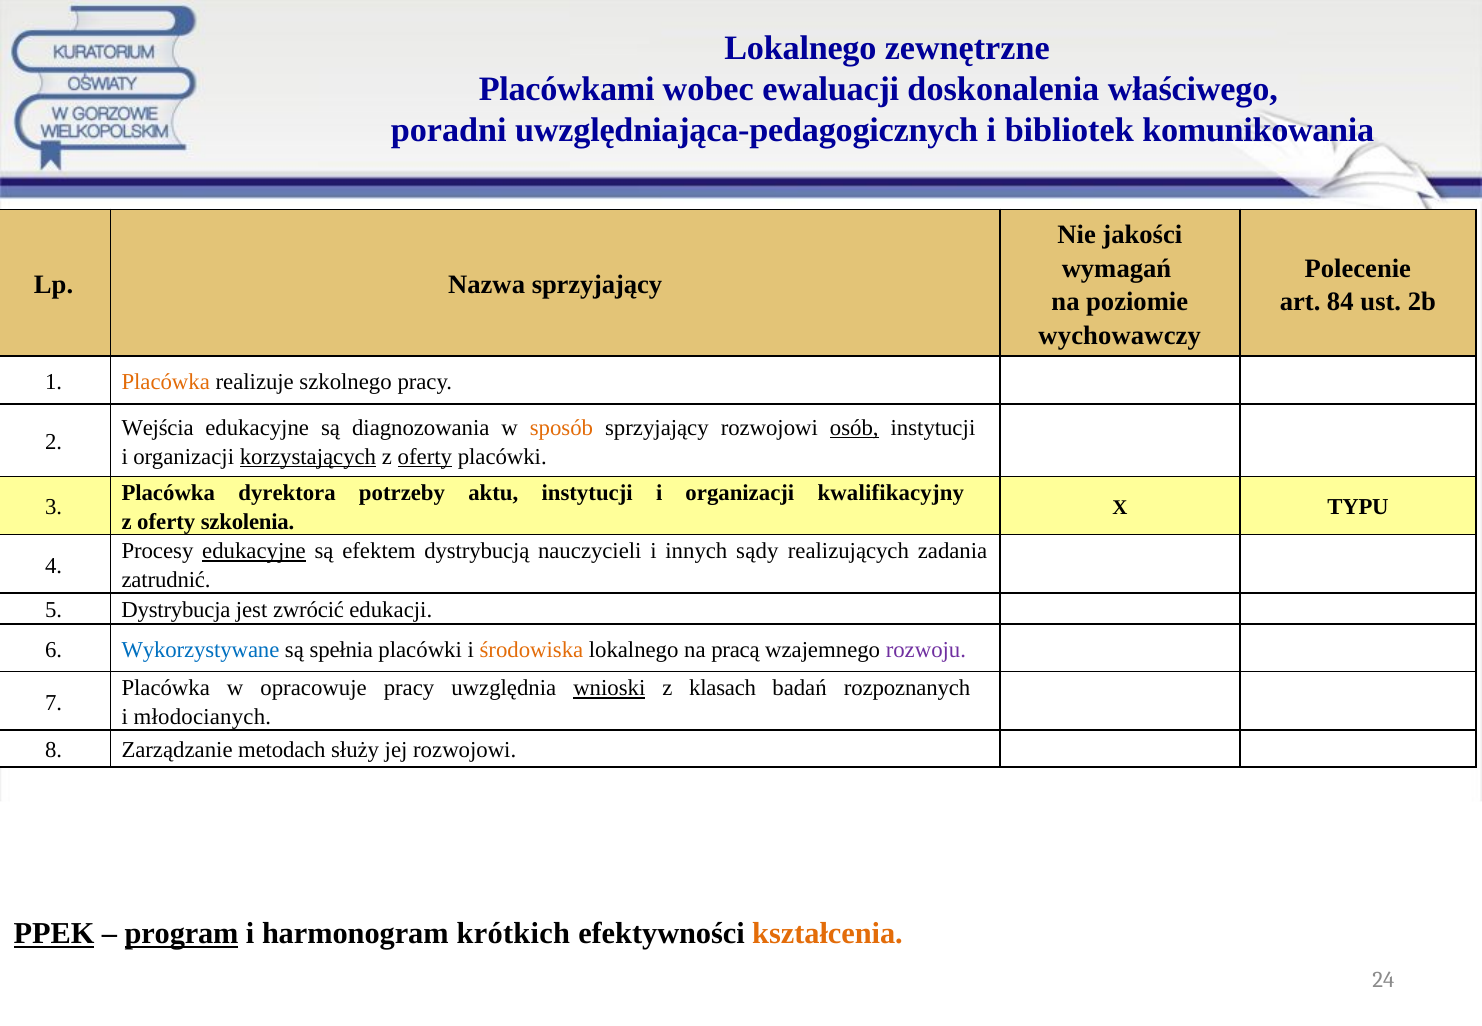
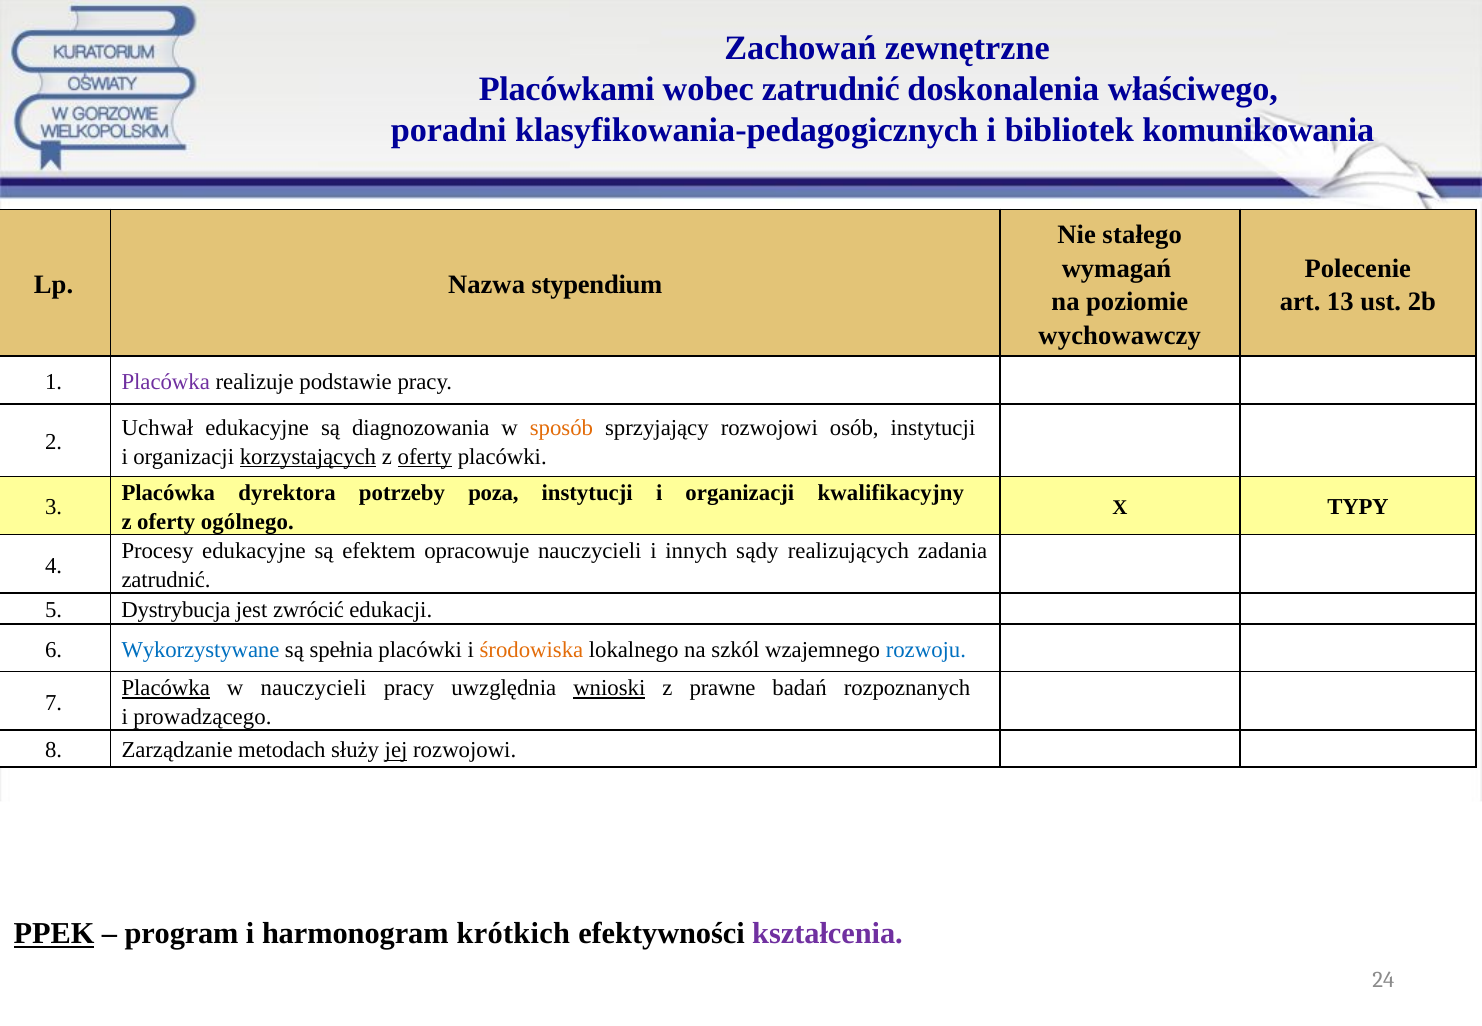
Lokalnego: Lokalnego -> Zachowań (800, 48)
wobec ewaluacji: ewaluacji -> zatrudnić (831, 89)
uwzględniająca-pedagogicznych: uwzględniająca-pedagogicznych -> klasyfikowania-pedagogicznych (747, 130)
jakości: jakości -> stałego (1142, 234)
Nazwa sprzyjający: sprzyjający -> stypendium (597, 285)
84: 84 -> 13 (1340, 302)
Placówka colour: orange -> purple (166, 382)
szkolnego: szkolnego -> podstawie (346, 382)
Wejścia: Wejścia -> Uchwał (157, 428)
osób underline: present -> none (854, 428)
aktu: aktu -> poza (493, 493)
TYPU: TYPU -> TYPY (1358, 507)
szkolenia: szkolenia -> ogólnego (247, 522)
edukacyjne underline: present -> none (254, 551)
dystrybucją: dystrybucją -> opracowuje (477, 551)
pracą: pracą -> szkól (735, 650)
rozwoju colour: purple -> blue (926, 650)
Placówka underline: none -> present (166, 688)
w opracowuje: opracowuje -> nauczycieli (313, 688)
klasach: klasach -> prawne (723, 688)
młodocianych: młodocianych -> prowadzącego (202, 717)
jej underline: none -> present (396, 750)
program underline: present -> none (182, 934)
kształcenia colour: orange -> purple (828, 934)
